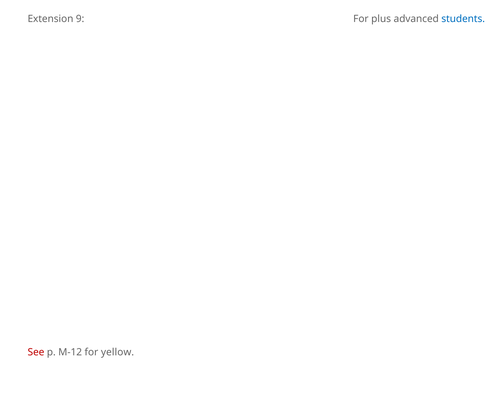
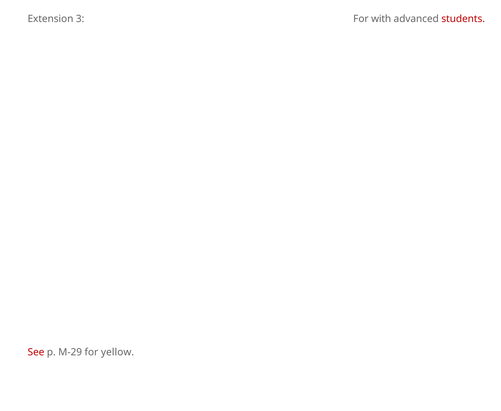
9: 9 -> 3 (80, 19)
plus: plus -> with (381, 19)
students colour: blue -> red (463, 19)
M-12: M-12 -> M-29 (70, 352)
